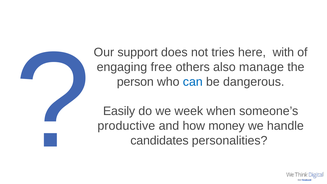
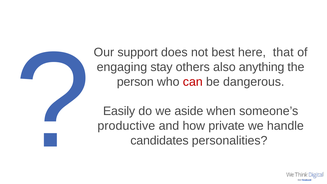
tries: tries -> best (223, 52)
with: with -> that (283, 52)
free: free -> stay (161, 67)
manage: manage -> anything (262, 67)
can colour: blue -> red (193, 82)
week: week -> aside (189, 111)
money: money -> private (227, 126)
